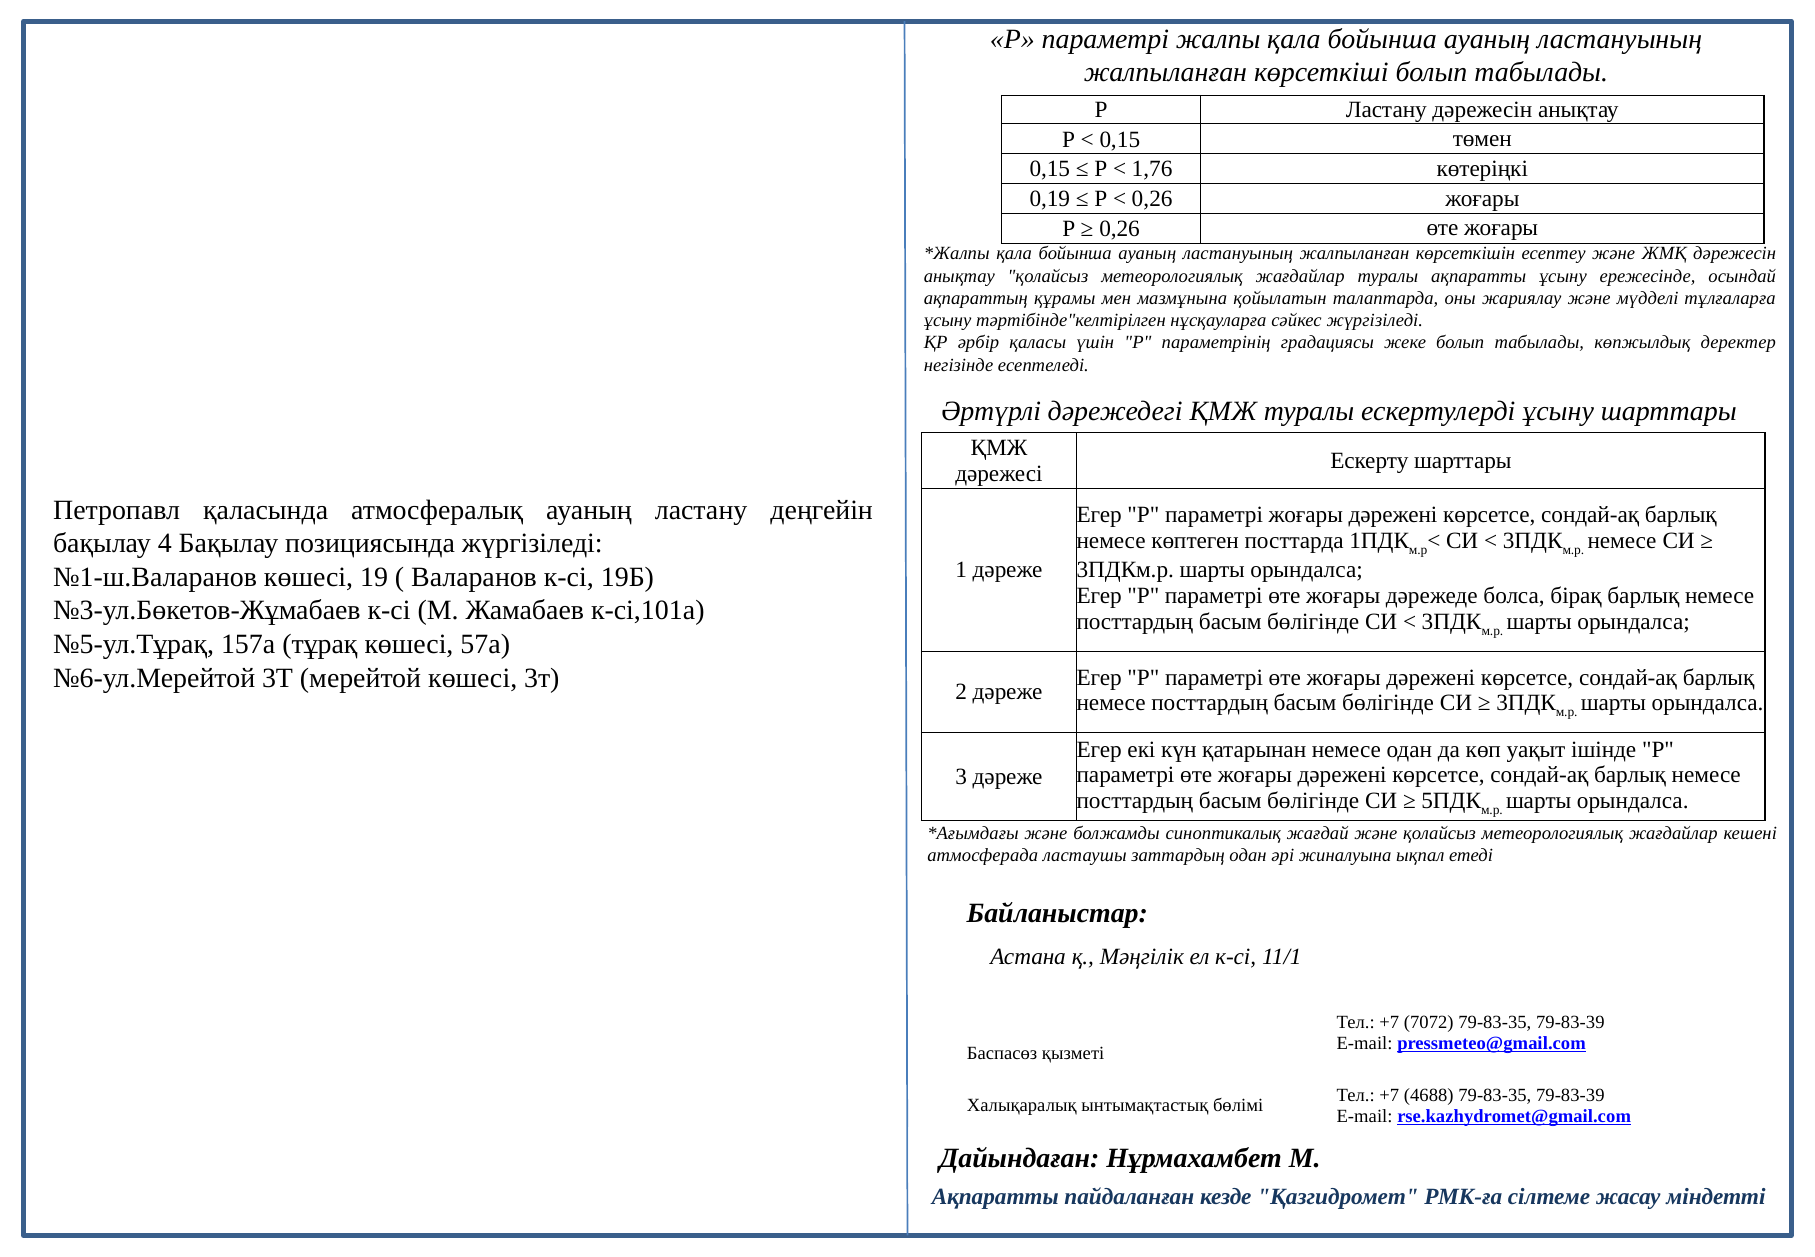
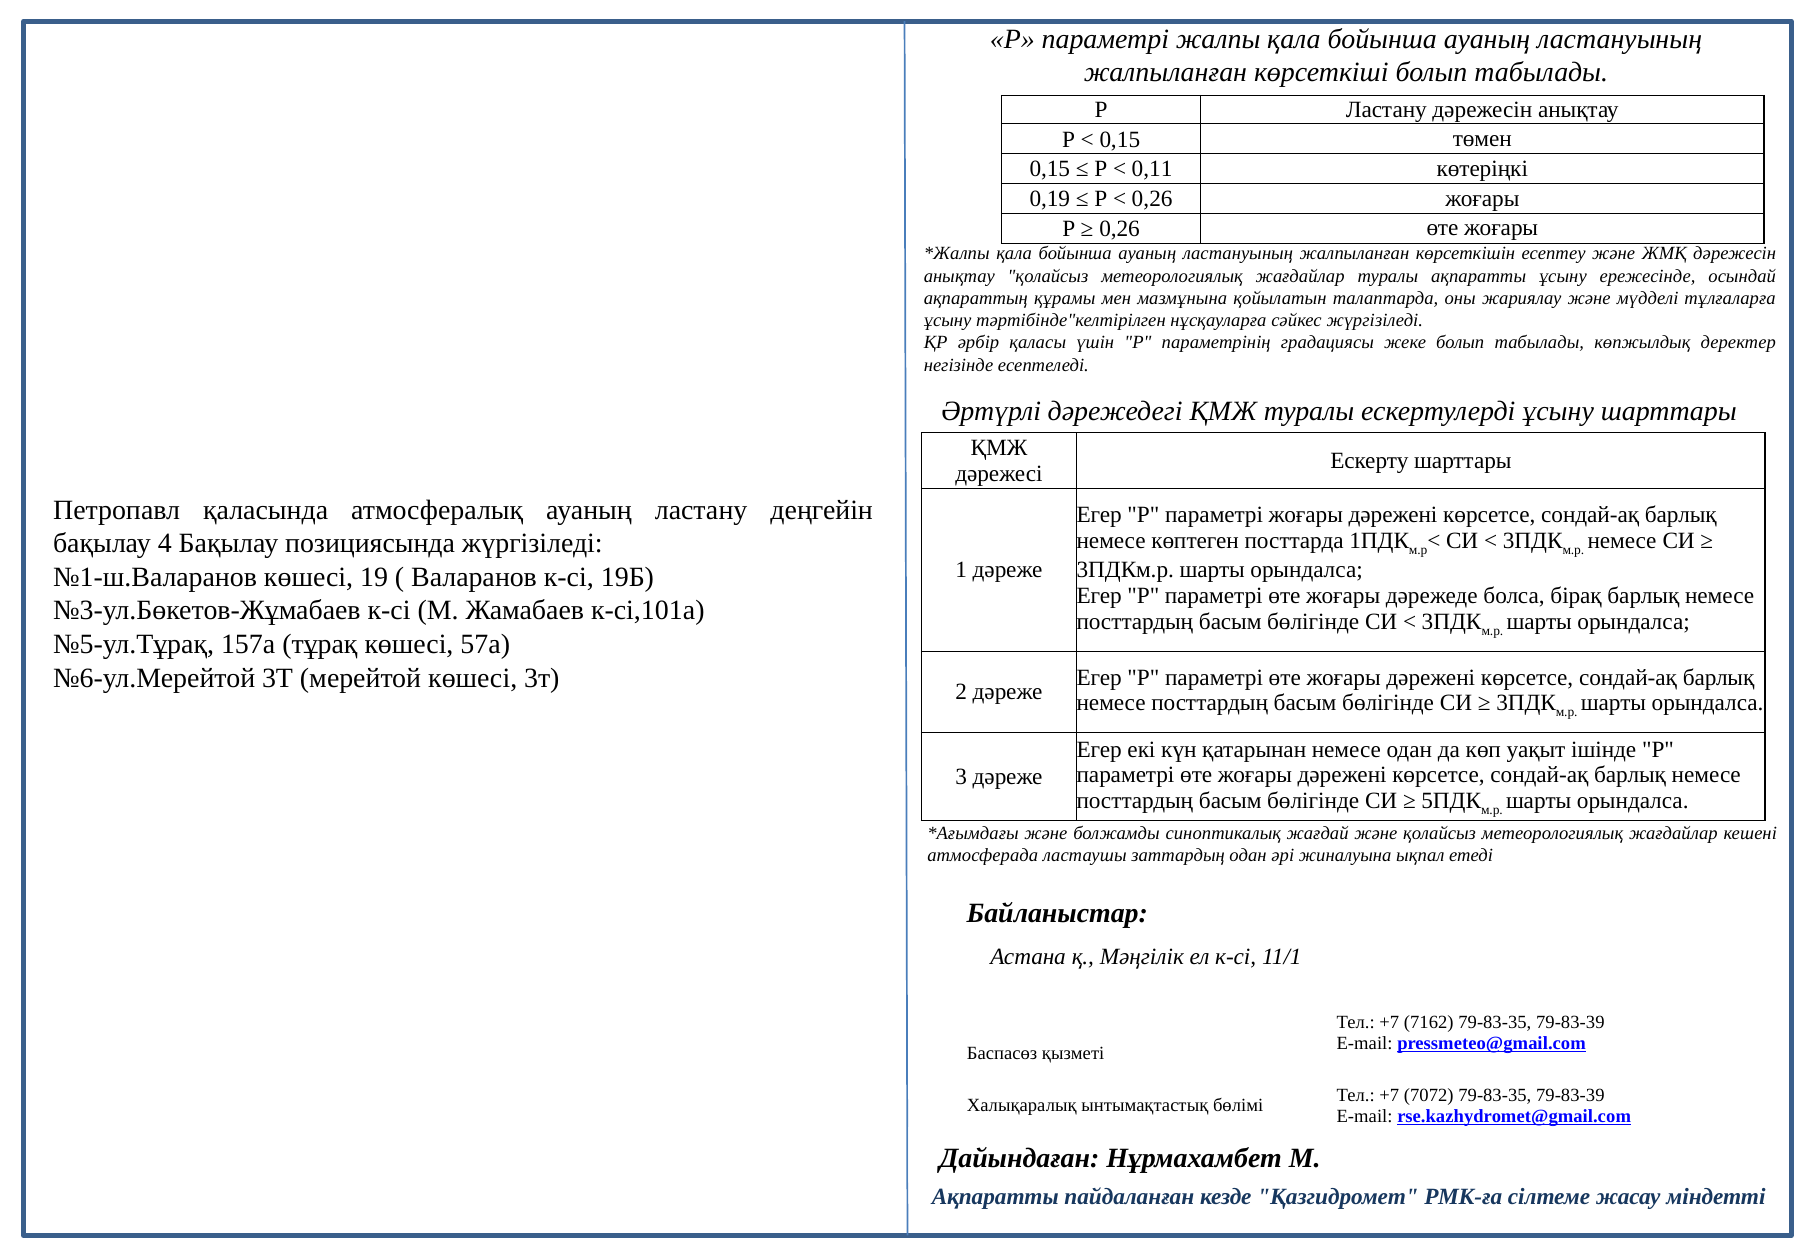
1,76: 1,76 -> 0,11 (1152, 169)
7072: 7072 -> 7162 (1429, 1022)
4688: 4688 -> 7072 (1429, 1095)
